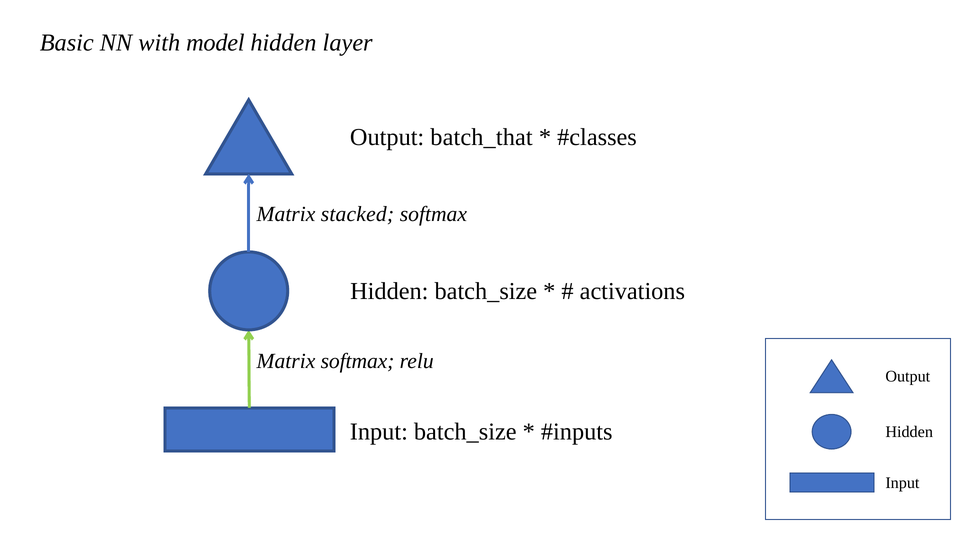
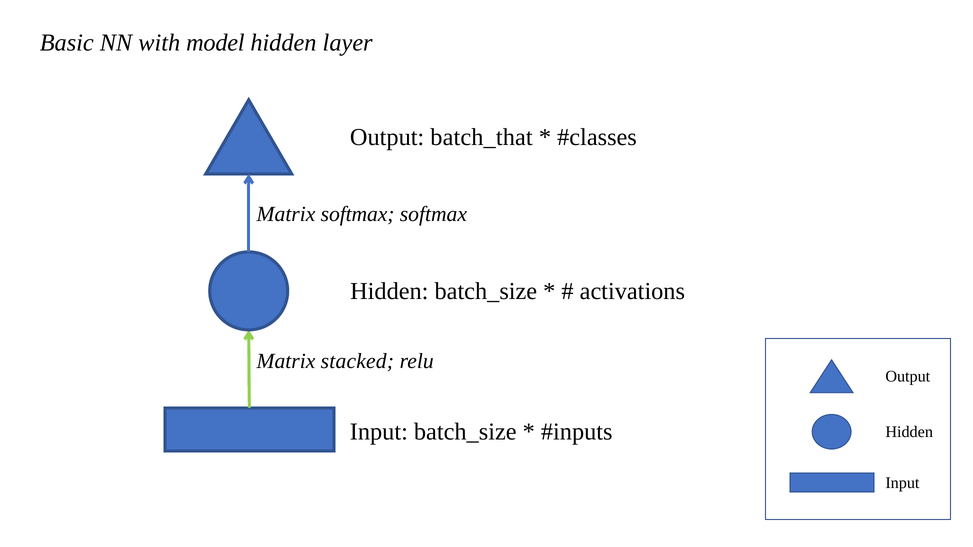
Matrix stacked: stacked -> softmax (358, 214)
Matrix softmax: softmax -> stacked (357, 361)
